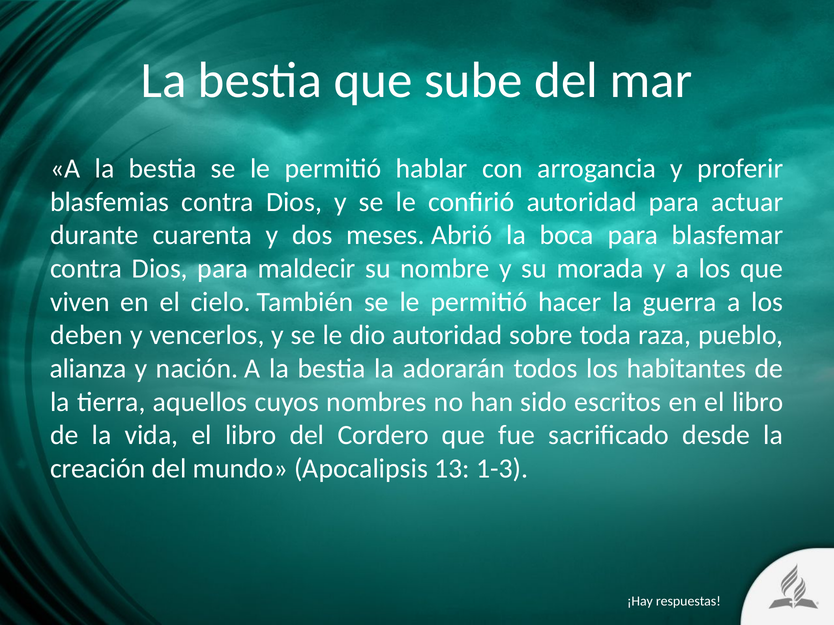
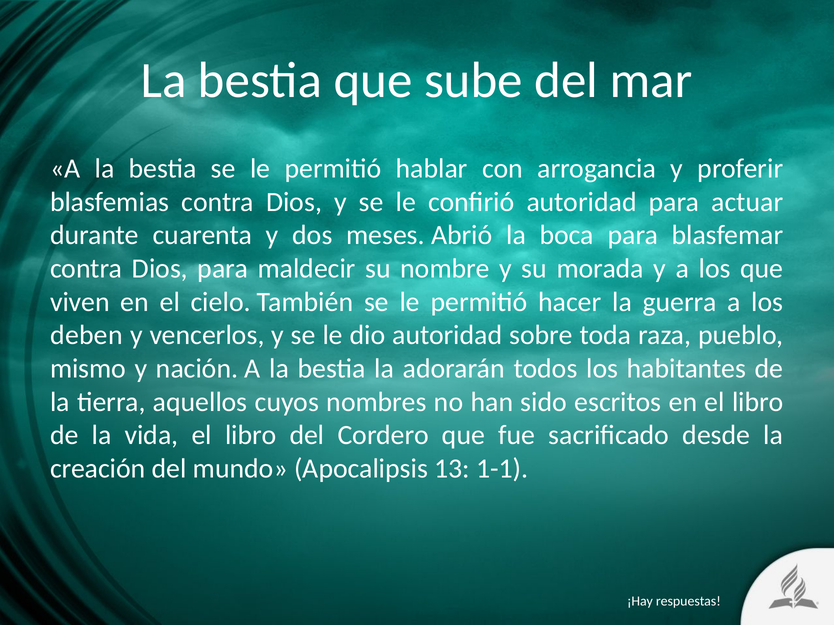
alianza: alianza -> mismo (88, 369)
1-3: 1-3 -> 1-1 (502, 469)
